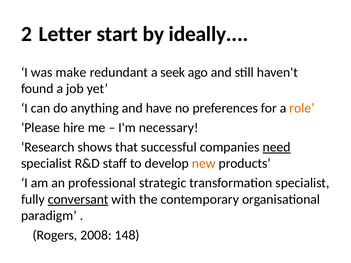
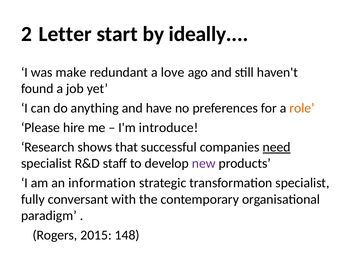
seek: seek -> love (173, 72)
necessary: necessary -> introduce (169, 128)
new colour: orange -> purple (204, 164)
professional: professional -> information (102, 183)
conversant underline: present -> none (78, 200)
2008: 2008 -> 2015 (96, 235)
